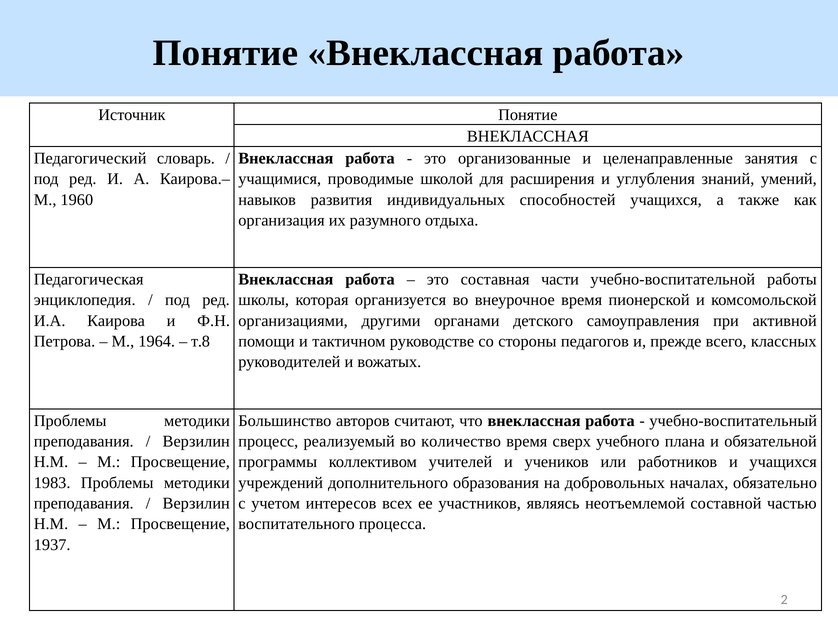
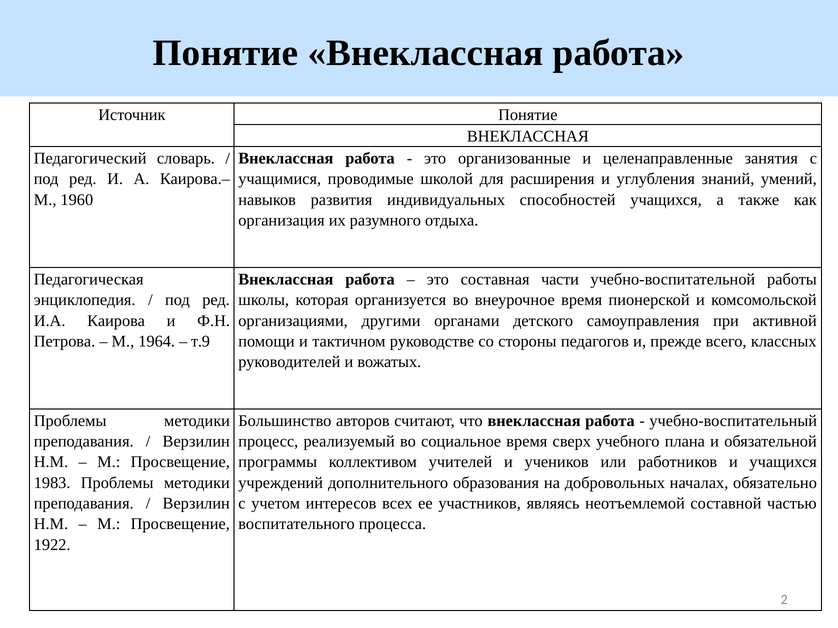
т.8: т.8 -> т.9 (201, 342)
количество: количество -> социальное (461, 442)
1937: 1937 -> 1922 (52, 545)
